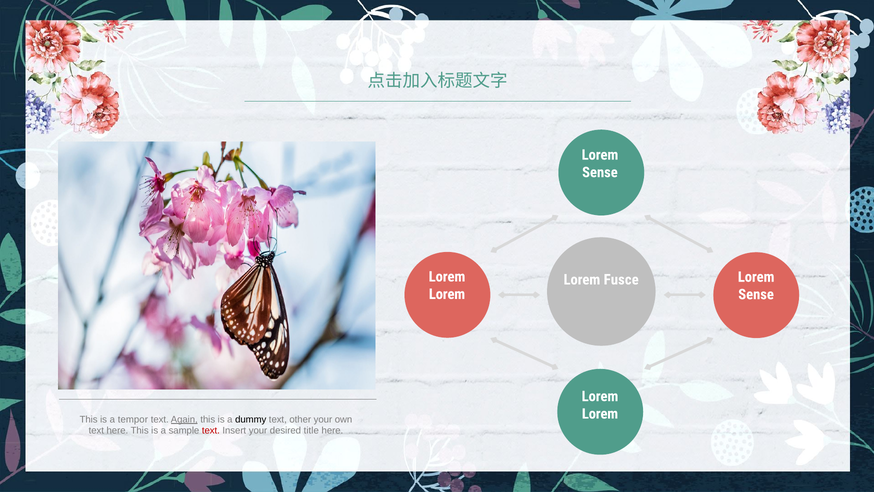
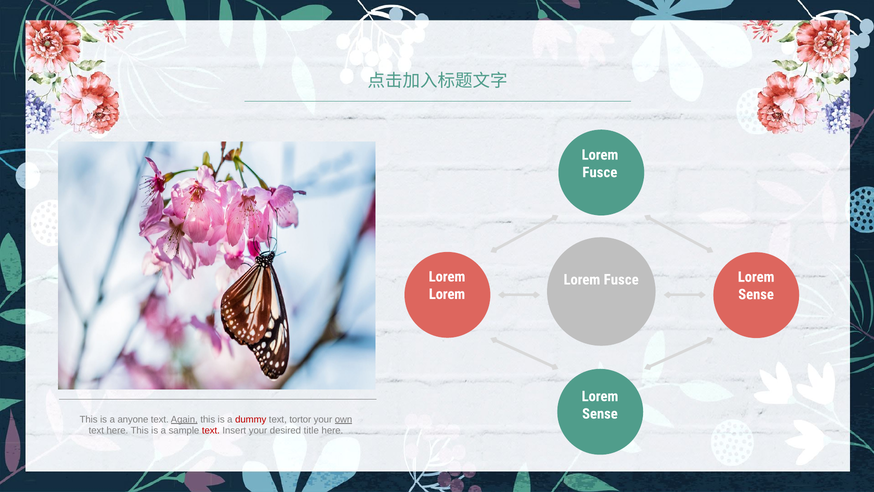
Sense: Sense -> Fusce (600, 172)
Lorem: Lorem -> Sense (600, 414)
tempor: tempor -> anyone (133, 419)
dummy colour: black -> red (251, 419)
other: other -> tortor (300, 419)
own underline: none -> present (344, 419)
